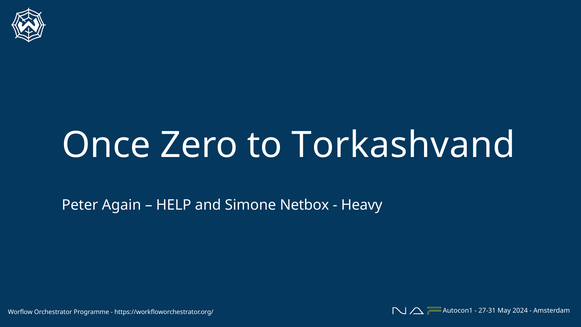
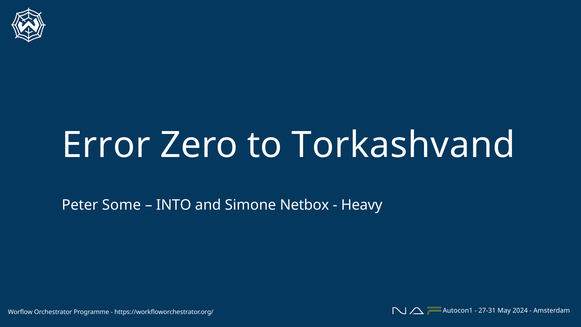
Once: Once -> Error (106, 145)
Again: Again -> Some (121, 205)
HELP: HELP -> INTO (174, 205)
